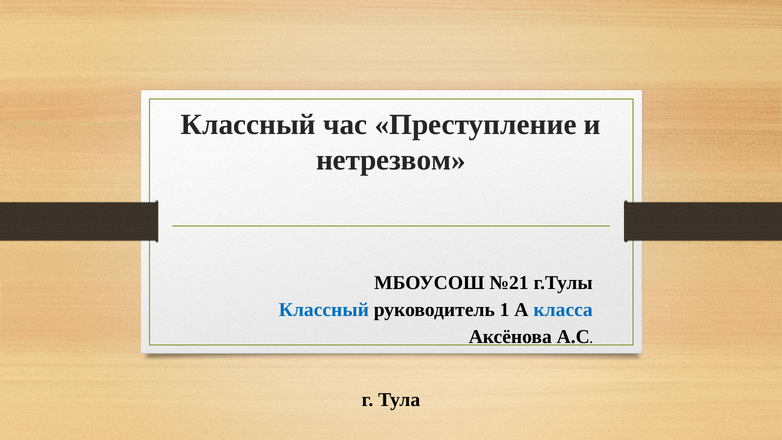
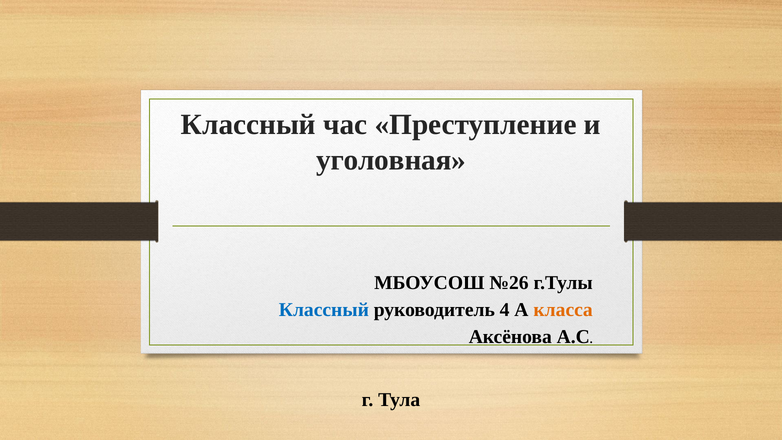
нетрезвом: нетрезвом -> уголовная (391, 160)
№21: №21 -> №26 (509, 283)
1: 1 -> 4 (505, 310)
класса colour: blue -> orange (563, 310)
